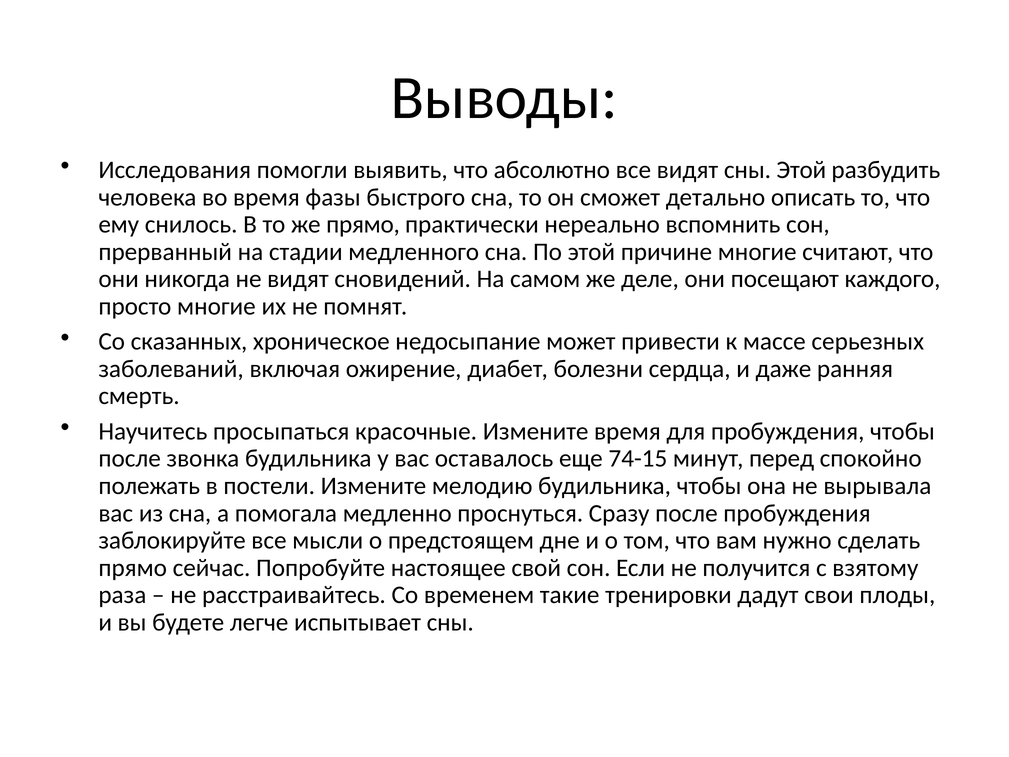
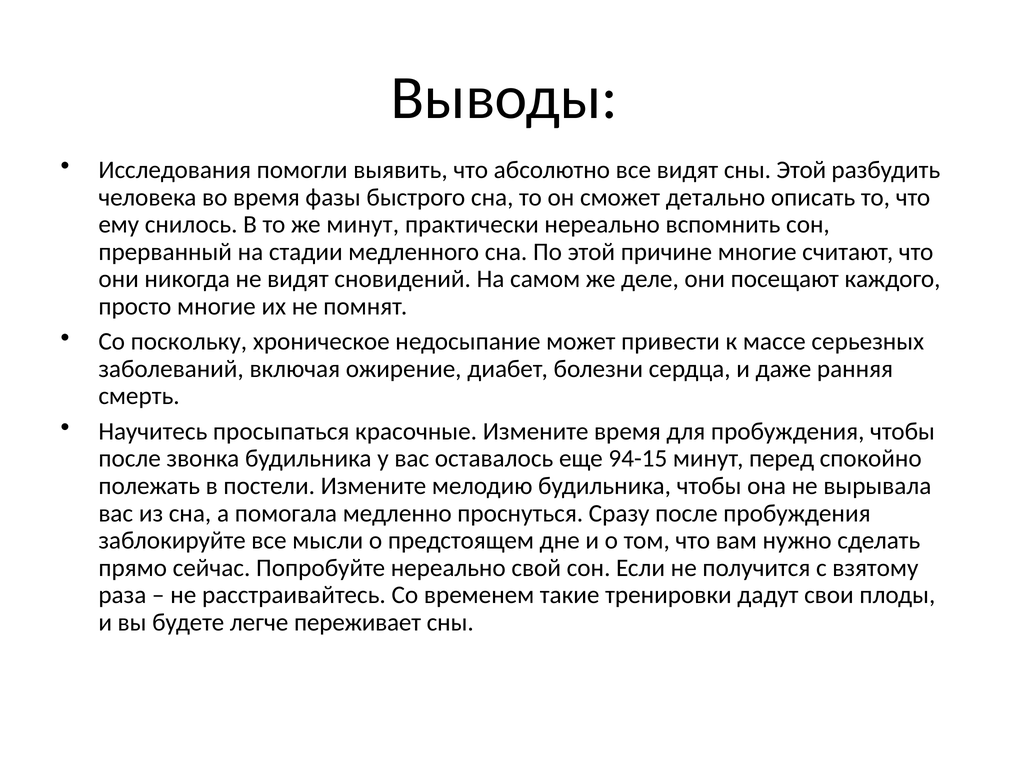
же прямо: прямо -> минут (363, 224)
сказанных: сказанных -> поскольку (189, 341)
74-15: 74-15 -> 94-15 (638, 459)
Попробуйте настоящее: настоящее -> нереально (448, 568)
испытывает: испытывает -> переживает (358, 622)
